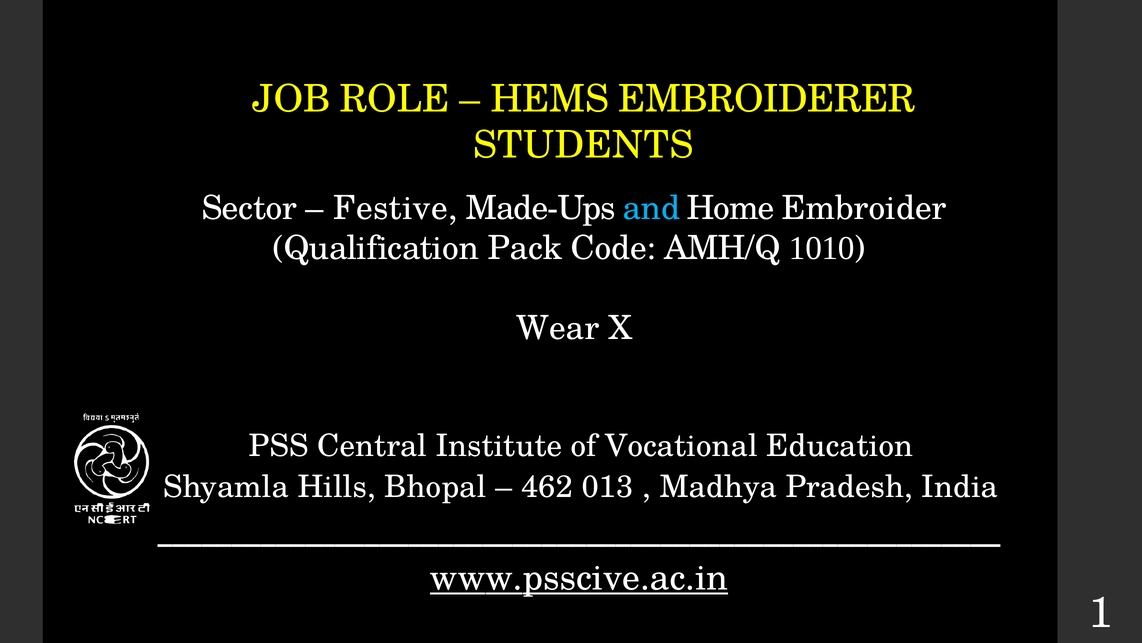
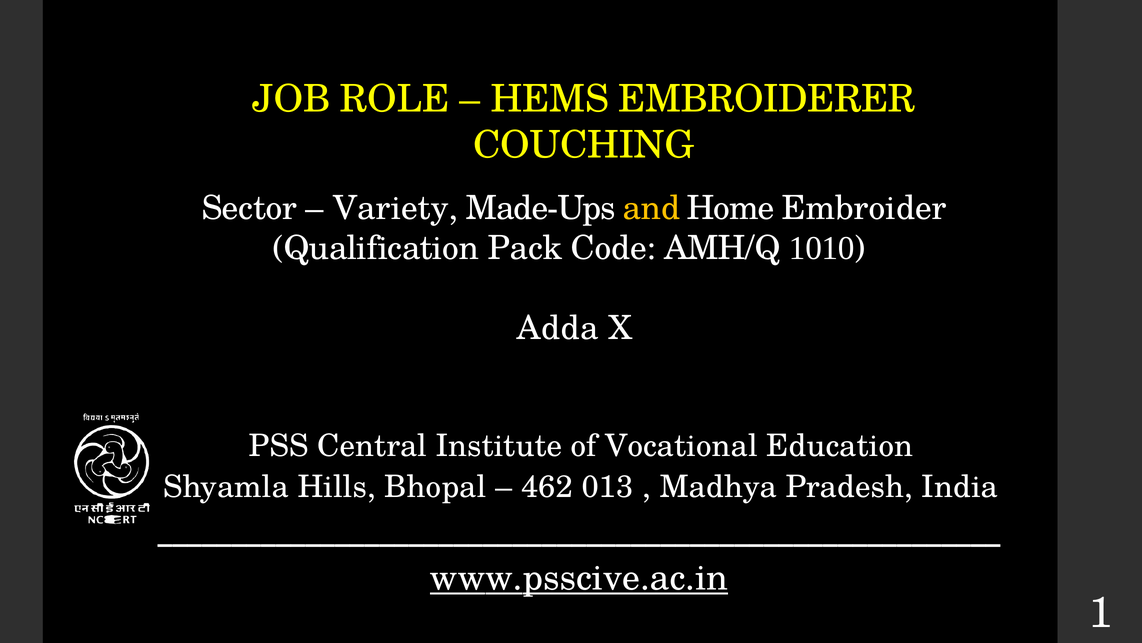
STUDENTS: STUDENTS -> COUCHING (584, 145)
Festive: Festive -> Variety (396, 208)
and colour: light blue -> yellow (651, 208)
Wear: Wear -> Adda (558, 328)
